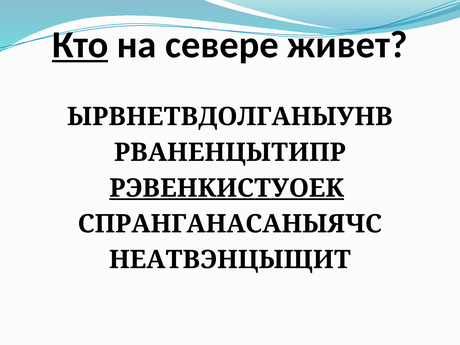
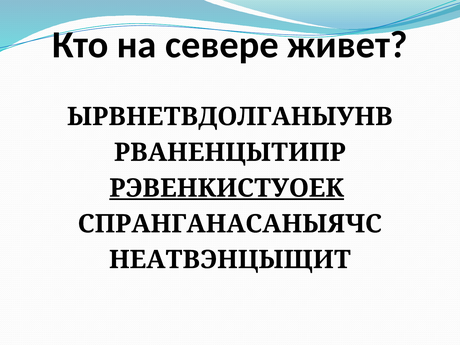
Кто underline: present -> none (80, 45)
